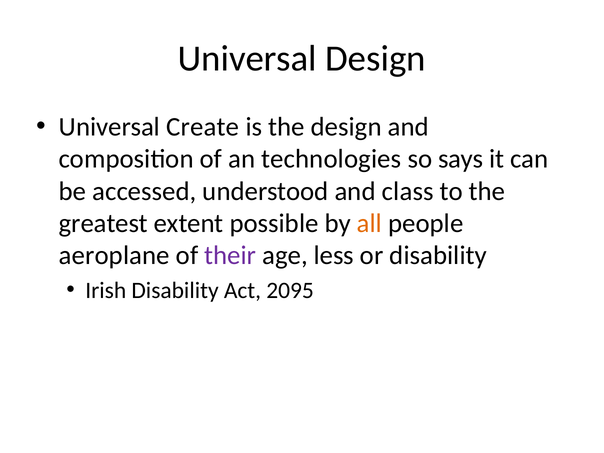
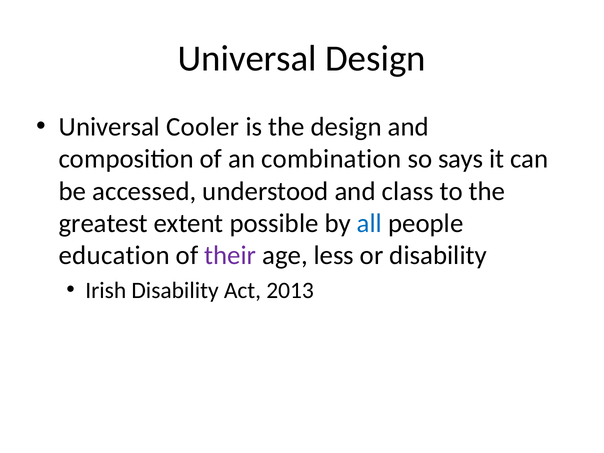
Create: Create -> Cooler (203, 127)
technologies: technologies -> combination (331, 159)
all colour: orange -> blue (369, 223)
aeroplane: aeroplane -> education (114, 256)
2095: 2095 -> 2013 (290, 290)
